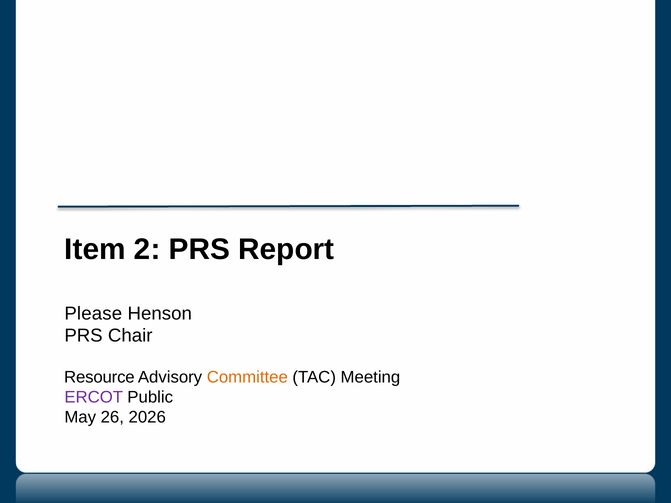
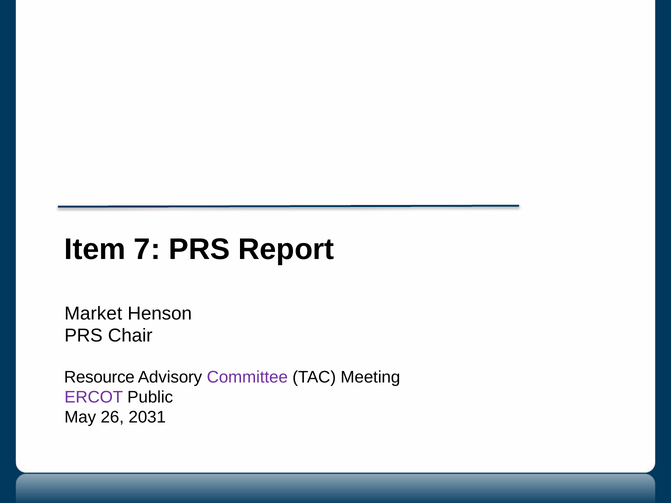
2: 2 -> 7 (147, 249)
Please: Please -> Market (93, 314)
Committee colour: orange -> purple (247, 377)
2026: 2026 -> 2031 (147, 417)
